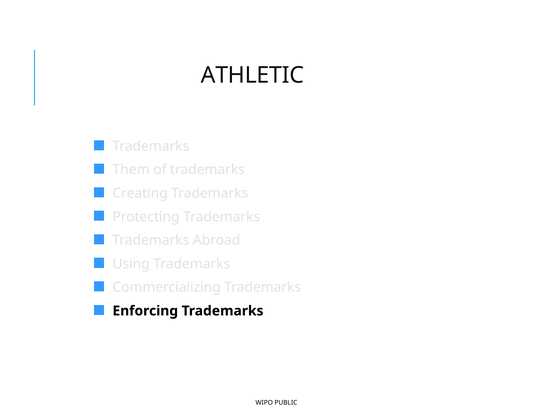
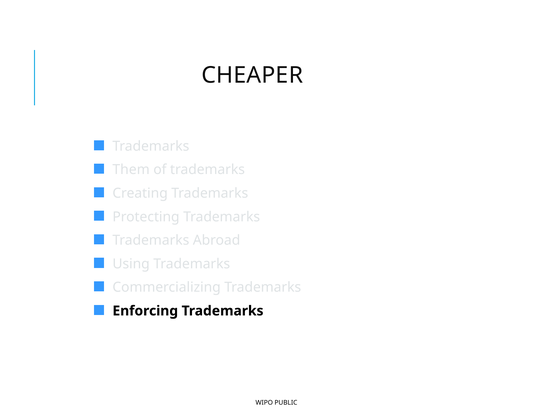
ATHLETIC: ATHLETIC -> CHEAPER (252, 75)
